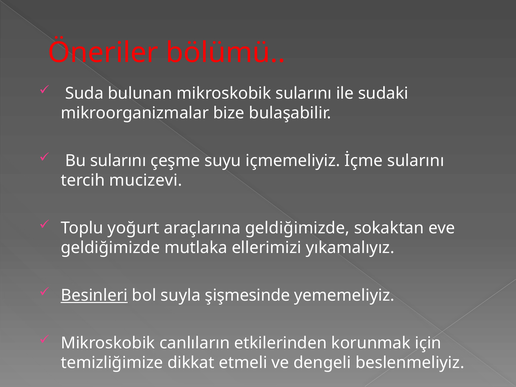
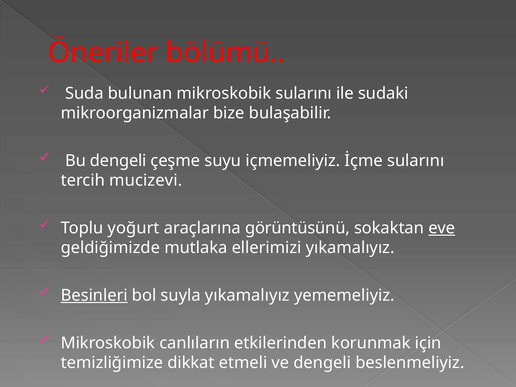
Bu sularını: sularını -> dengeli (118, 161)
araçlarına geldiğimizde: geldiğimizde -> görüntüsünü (297, 228)
eve underline: none -> present (442, 228)
suyla şişmesinde: şişmesinde -> yıkamalıyız (247, 295)
